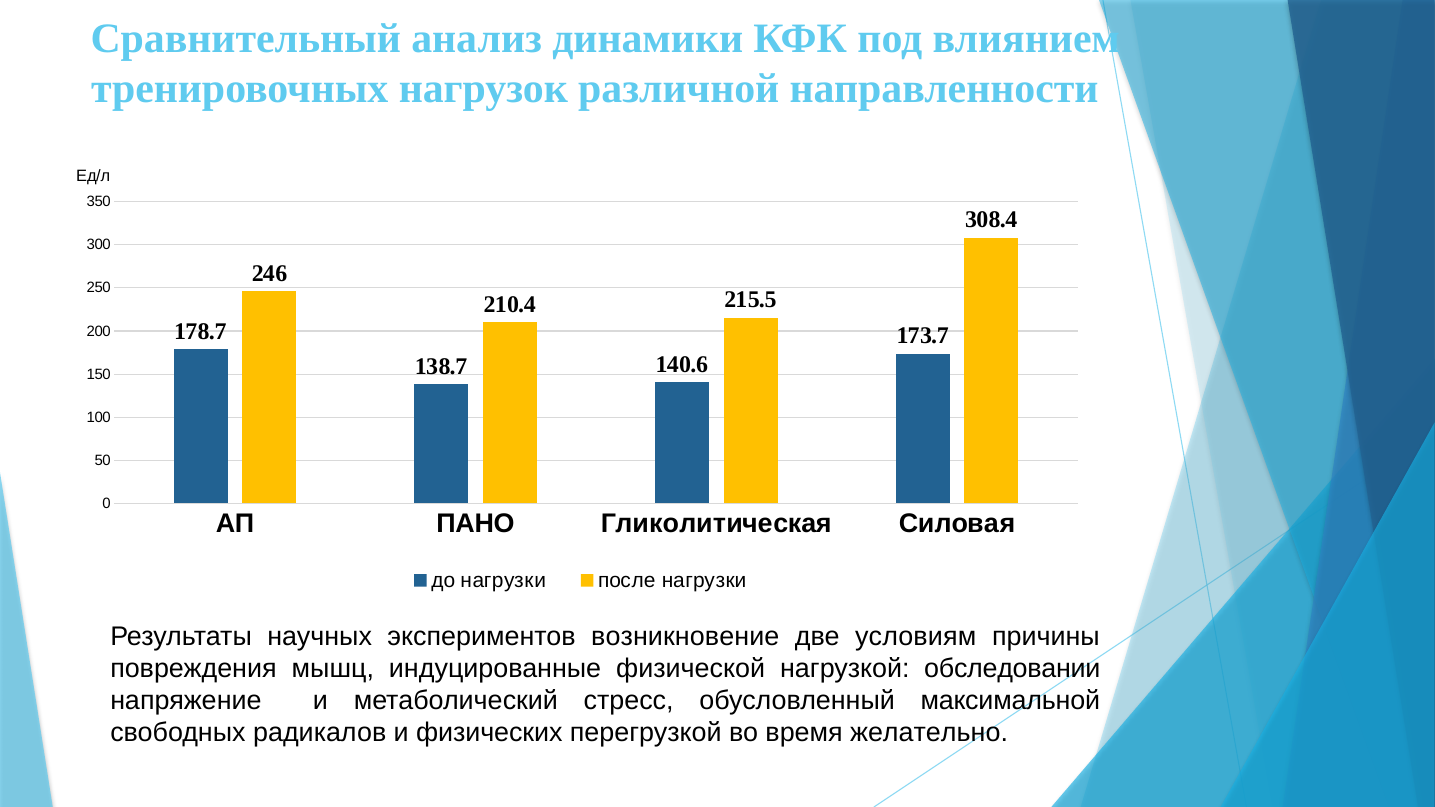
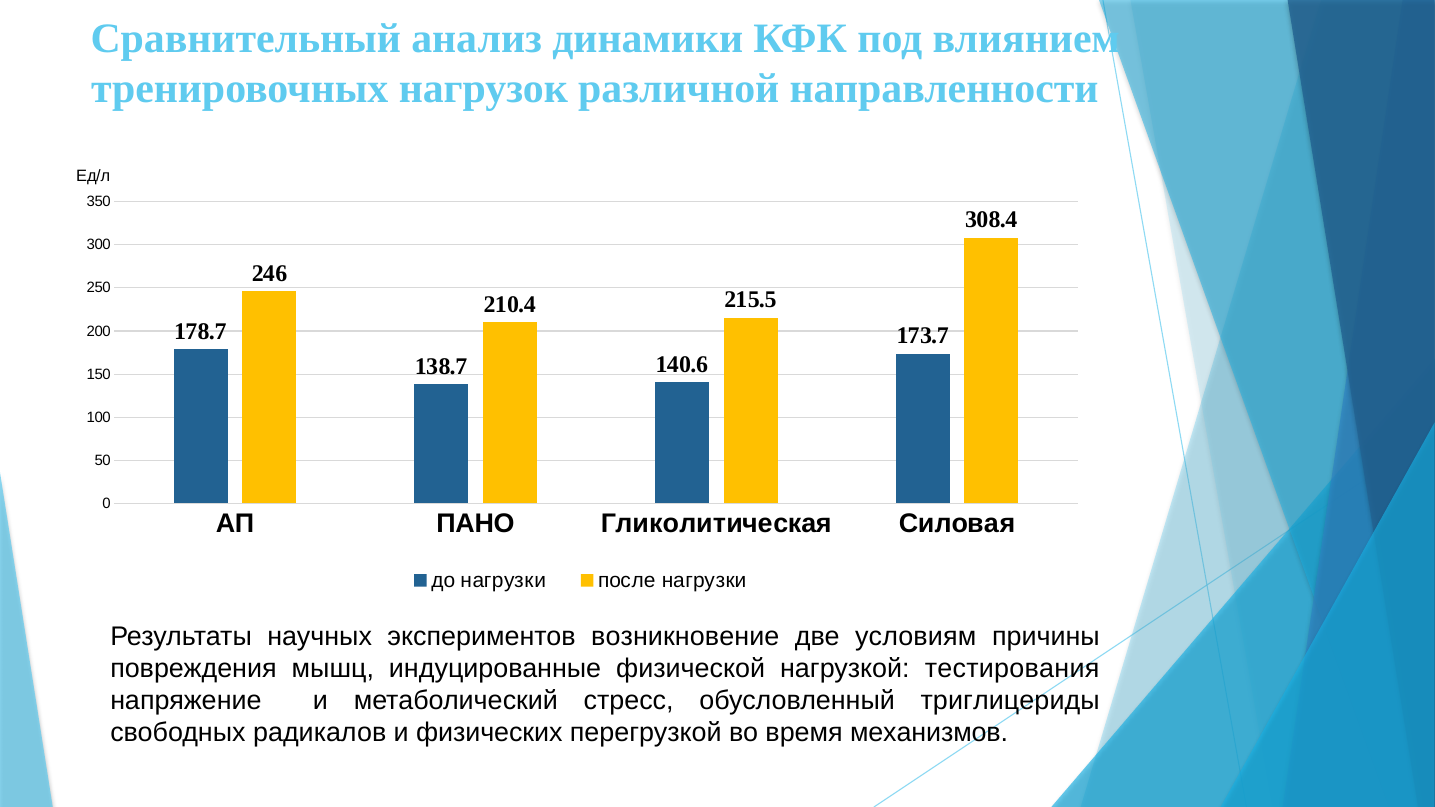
обследовании: обследовании -> тестирования (1012, 669)
максимальной: максимальной -> триглицериды (1010, 701)
желательно: желательно -> механизмов (929, 733)
